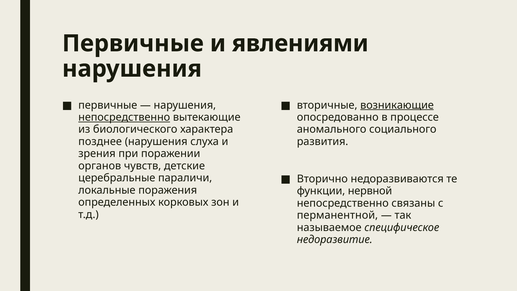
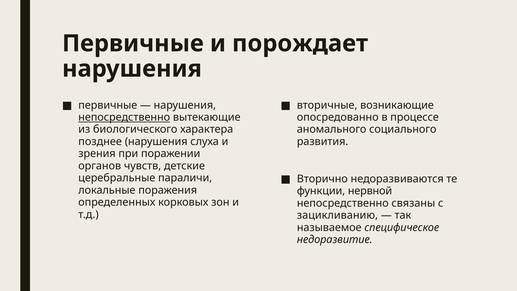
явлениями: явлениями -> порождает (300, 43)
возникающие underline: present -> none (397, 105)
перманентной: перманентной -> зацикливанию (337, 215)
